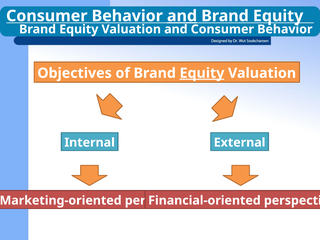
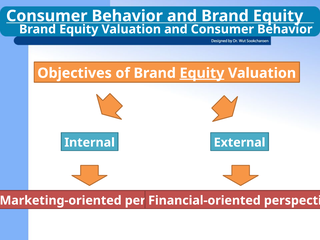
and underline: present -> none (182, 16)
